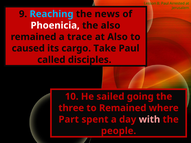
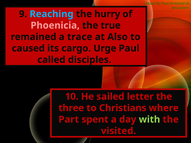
news: news -> hurry (107, 14)
Phoenicia colour: white -> pink (55, 25)
the also: also -> true (111, 25)
Take: Take -> Urge (105, 48)
going: going -> letter (140, 97)
to Remained: Remained -> Christians (123, 108)
with colour: pink -> light green (149, 120)
people: people -> visited (119, 131)
